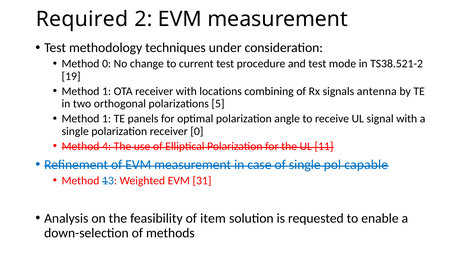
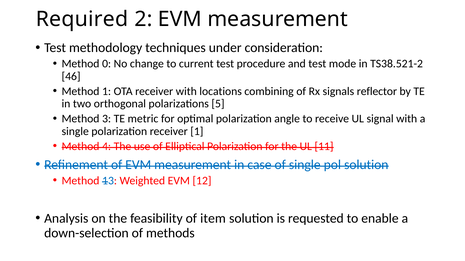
19: 19 -> 46 (71, 76)
antenna: antenna -> reflector (377, 91)
1: 1 -> 3 (107, 119)
panels: panels -> metric (143, 119)
receiver 0: 0 -> 1 (197, 132)
pol capable: capable -> solution (366, 165)
31: 31 -> 12 (202, 181)
